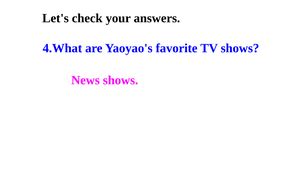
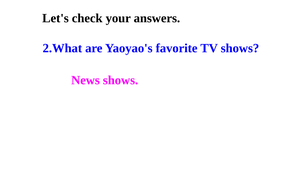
4.What: 4.What -> 2.What (62, 48)
